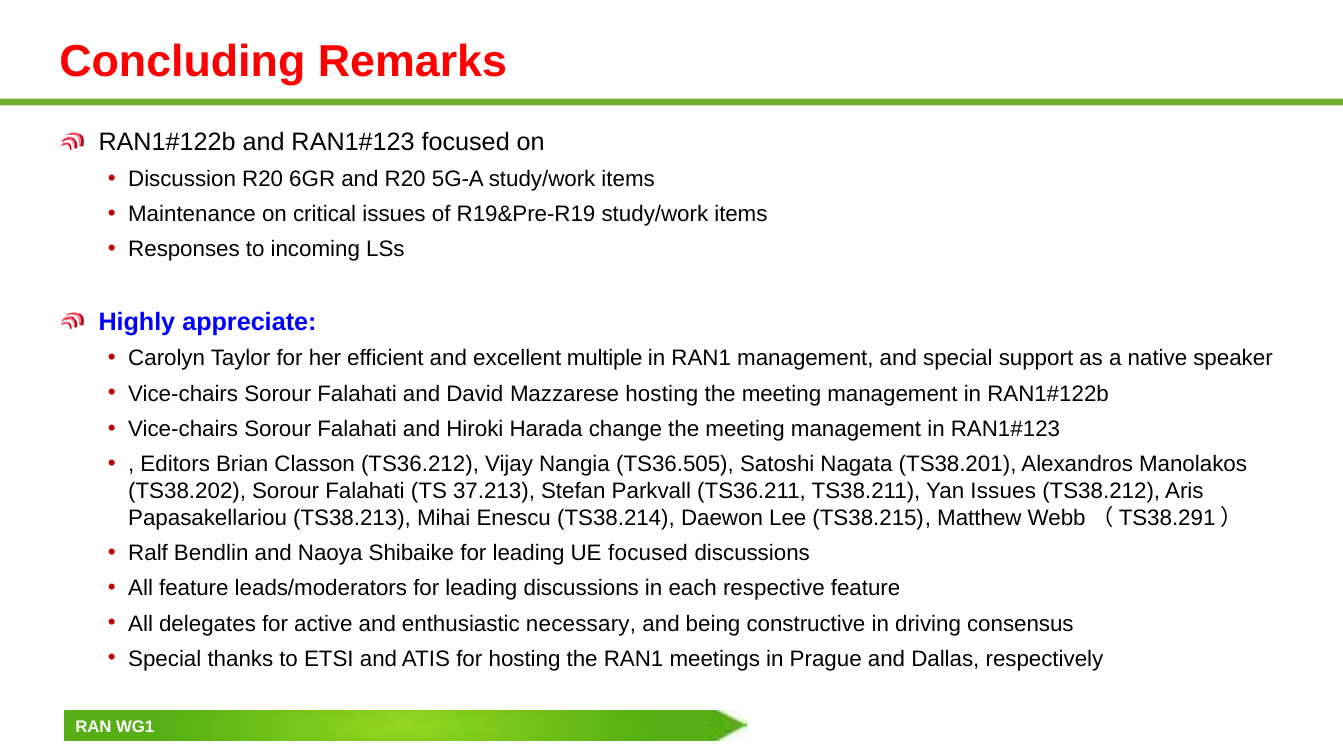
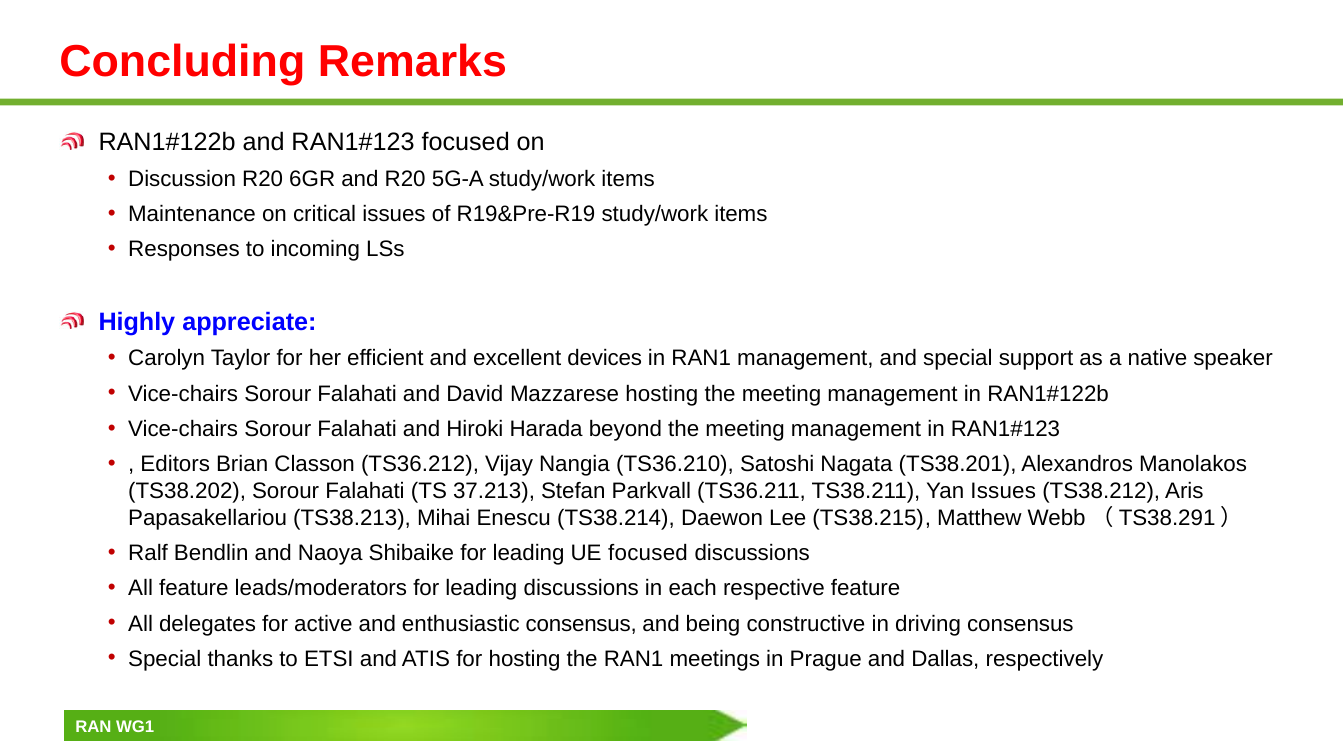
multiple: multiple -> devices (605, 359)
change: change -> beyond (625, 429)
TS36.505: TS36.505 -> TS36.210 (675, 465)
enthusiastic necessary: necessary -> consensus (581, 624)
